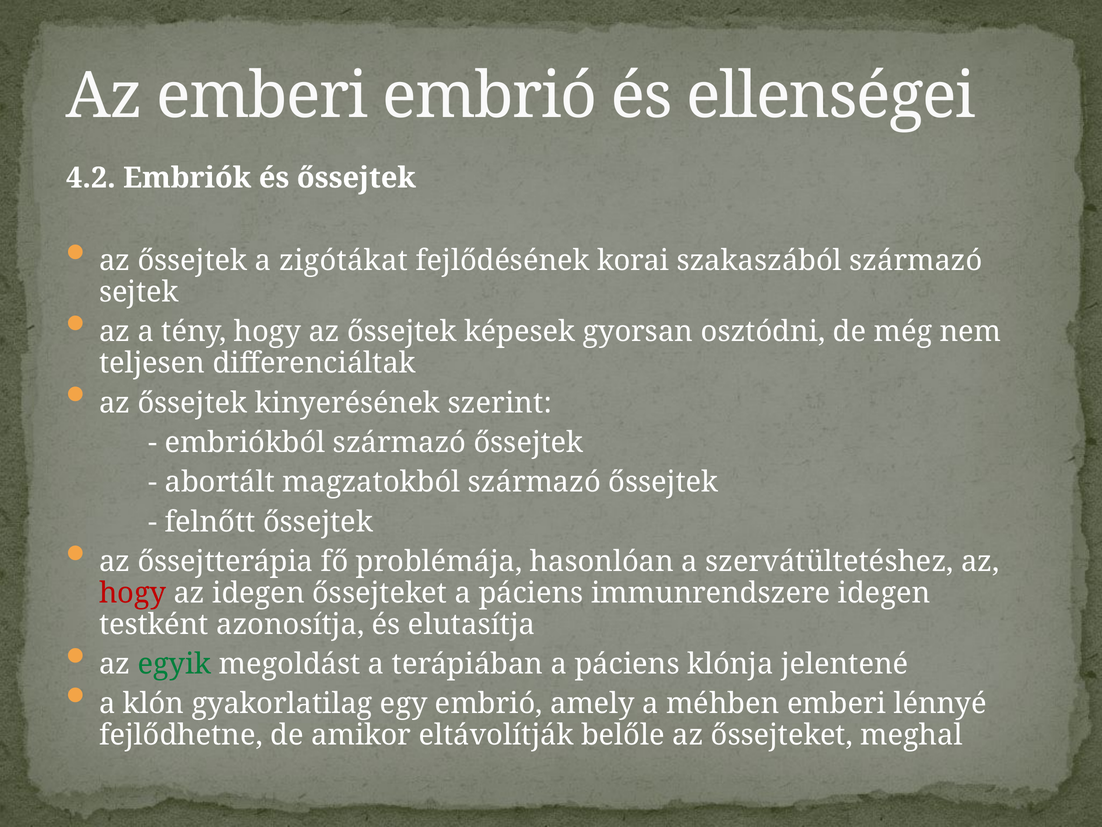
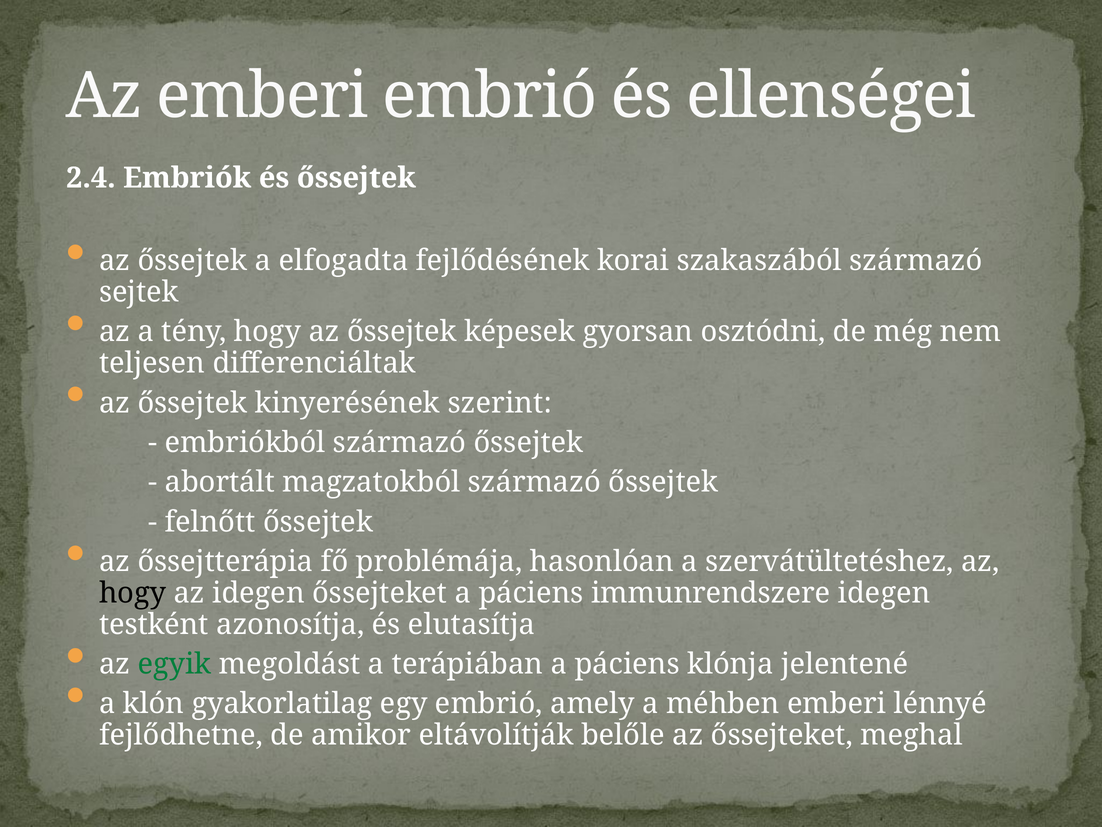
4.2: 4.2 -> 2.4 (91, 178)
zigótákat: zigótákat -> elfogadta (344, 261)
hogy colour: red -> black (133, 593)
